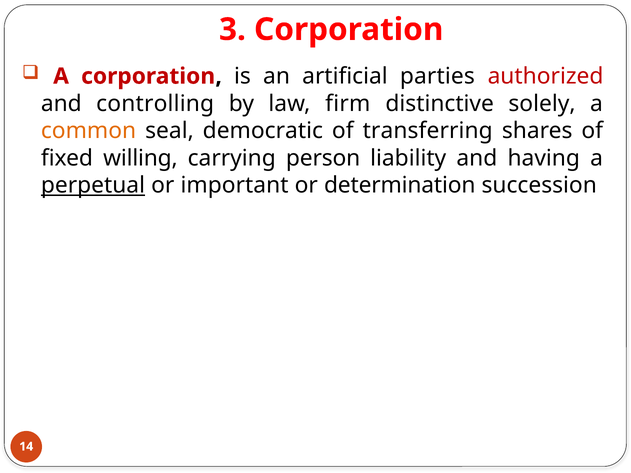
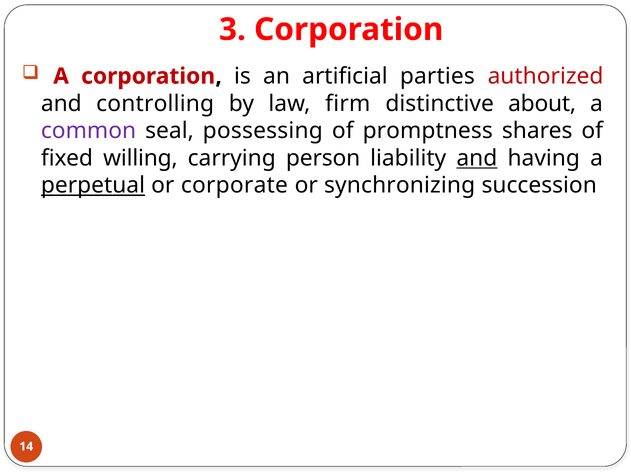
solely: solely -> about (542, 104)
common colour: orange -> purple (89, 131)
democratic: democratic -> possessing (263, 131)
transferring: transferring -> promptness (428, 131)
and underline: none -> present (477, 158)
important: important -> corporate (234, 186)
determination: determination -> synchronizing (400, 186)
